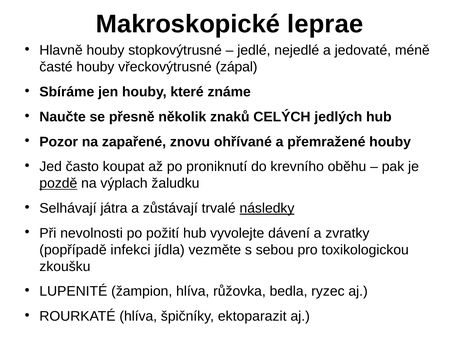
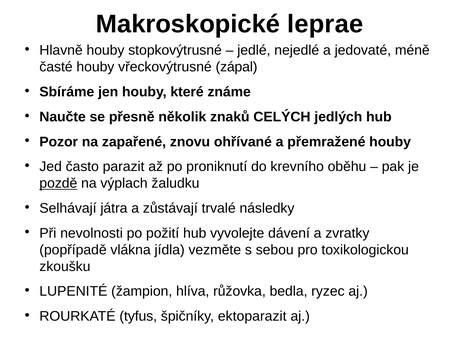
koupat: koupat -> parazit (124, 167)
následky underline: present -> none (267, 208)
infekci: infekci -> vlákna (131, 250)
ROURKATÉ hlíva: hlíva -> tyfus (138, 316)
